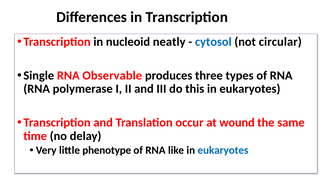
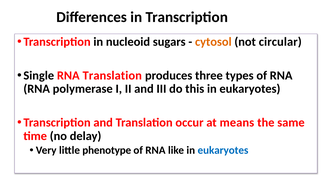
neatly: neatly -> sugars (169, 42)
cytosol colour: blue -> orange (213, 42)
RNA Observable: Observable -> Translation (112, 76)
wound: wound -> means (237, 123)
